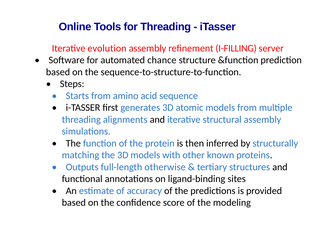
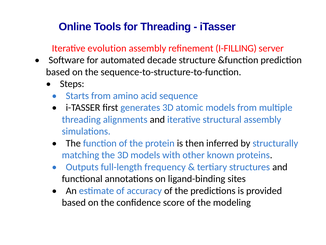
chance: chance -> decade (162, 60)
otherwise: otherwise -> frequency (165, 167)
